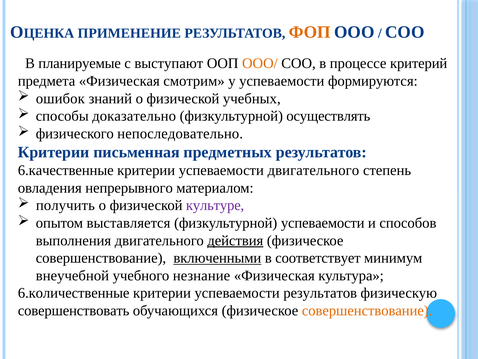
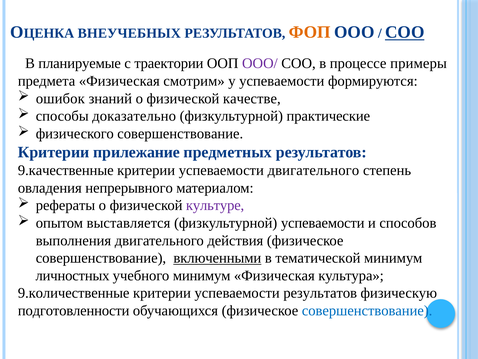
ПРИМЕНЕНИЕ: ПРИМЕНЕНИЕ -> ВНЕУЧЕБНЫХ (129, 33)
СОО underline: none -> present (405, 32)
выступают: выступают -> траектории (169, 63)
ООО/ colour: orange -> purple (260, 63)
критерий: критерий -> примеры (419, 63)
учебных: учебных -> качестве (252, 98)
осуществлять: осуществлять -> практические (328, 116)
физического непоследовательно: непоследовательно -> совершенствование (180, 133)
письменная: письменная -> прилежание (137, 152)
6.качественные: 6.качественные -> 9.качественные (66, 170)
получить: получить -> рефераты (65, 205)
действия underline: present -> none (235, 240)
соответствует: соответствует -> тематической (318, 258)
внеучебной: внеучебной -> личностных (73, 275)
учебного незнание: незнание -> минимум (202, 275)
6.количественные: 6.количественные -> 9.количественные (74, 293)
совершенствовать: совершенствовать -> подготовленности (74, 310)
совершенствование colour: orange -> blue (367, 310)
